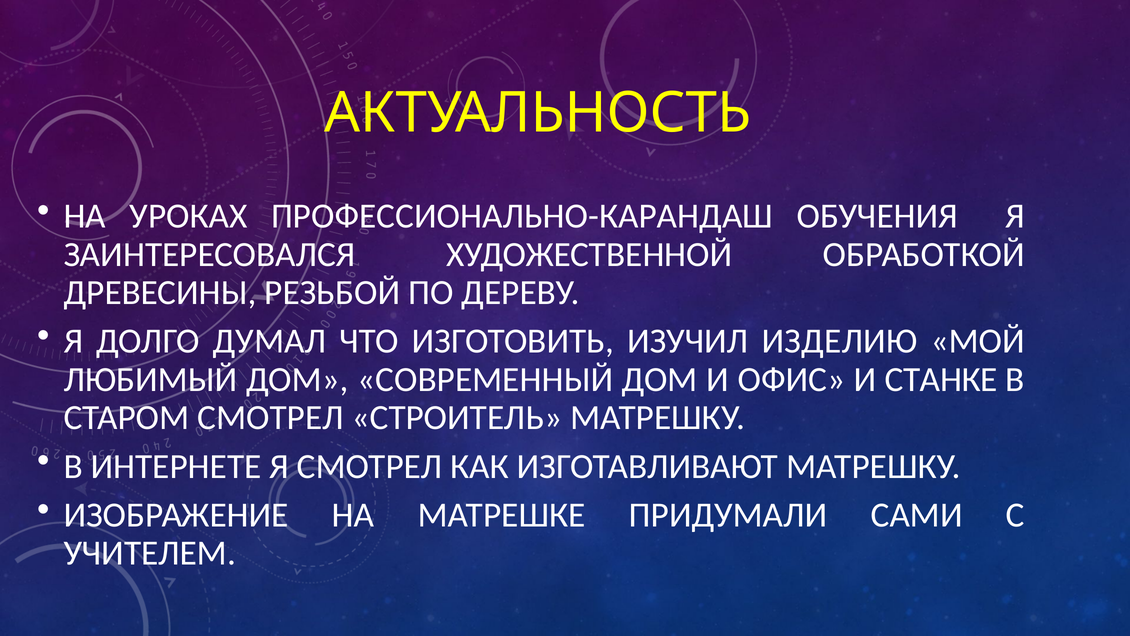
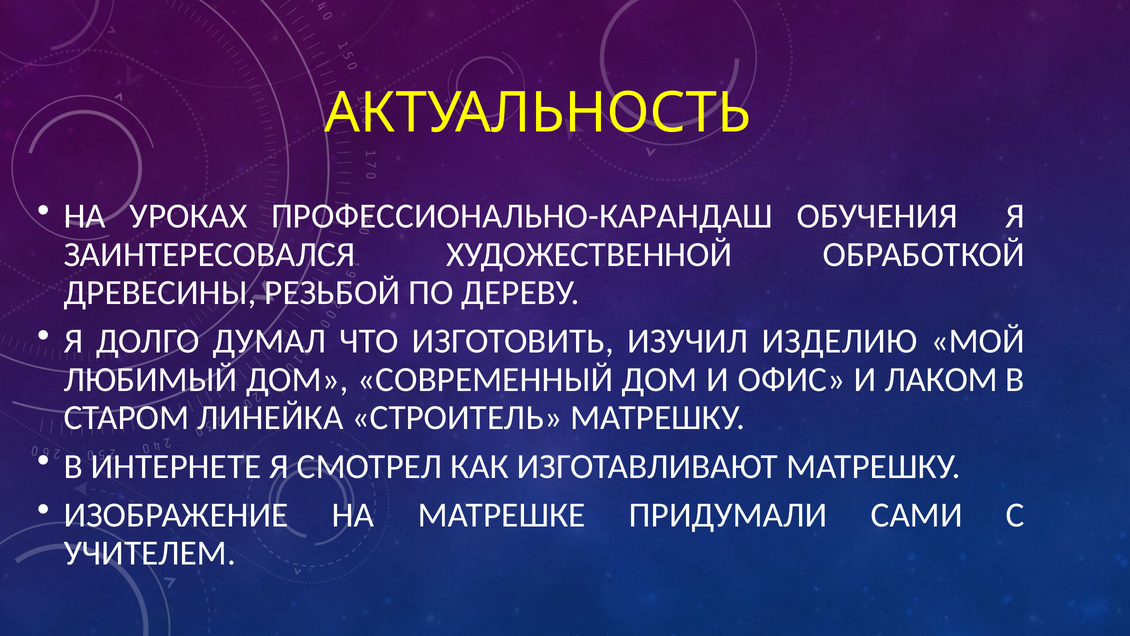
СТАНКЕ: СТАНКЕ -> ЛАКОМ (941, 379)
СТАРОМ СМОТРЕЛ: СМОТРЕЛ -> ЛИНЕЙКА (271, 417)
